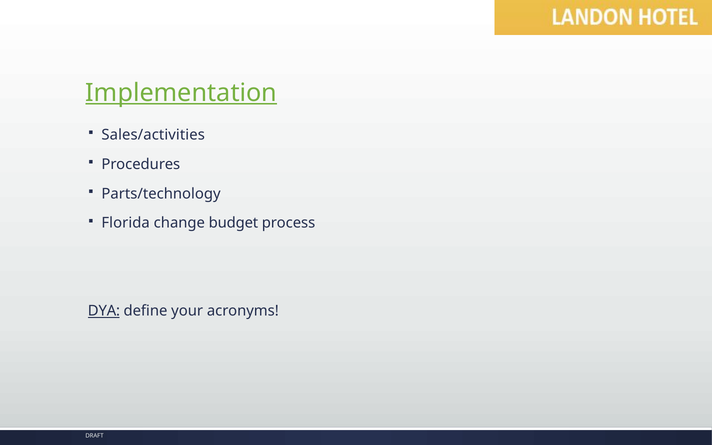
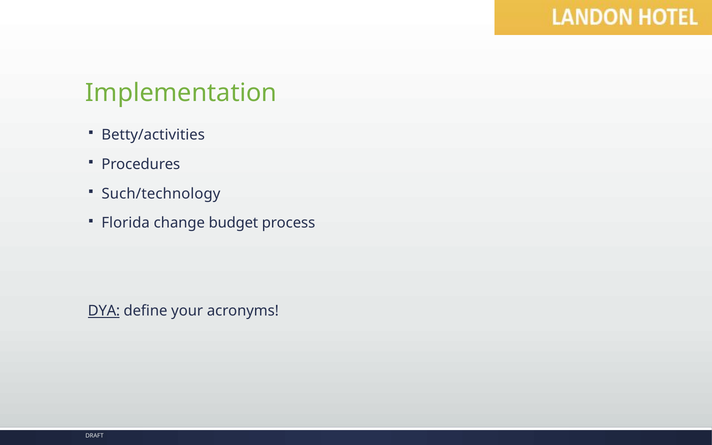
Implementation underline: present -> none (181, 93)
Sales/activities: Sales/activities -> Betty/activities (153, 135)
Parts/technology: Parts/technology -> Such/technology (161, 194)
